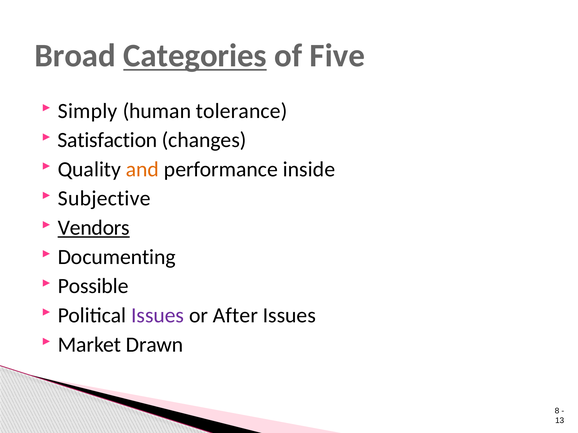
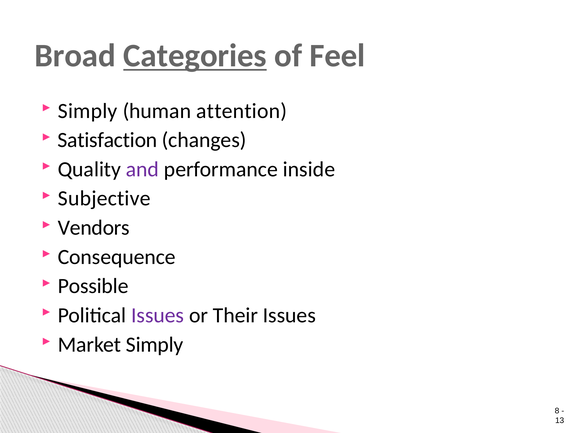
Five: Five -> Feel (337, 56)
tolerance: tolerance -> attention (242, 111)
and colour: orange -> purple (142, 169)
Vendors underline: present -> none (94, 228)
Documenting: Documenting -> Consequence (117, 257)
After: After -> Their (235, 316)
Market Drawn: Drawn -> Simply (155, 345)
